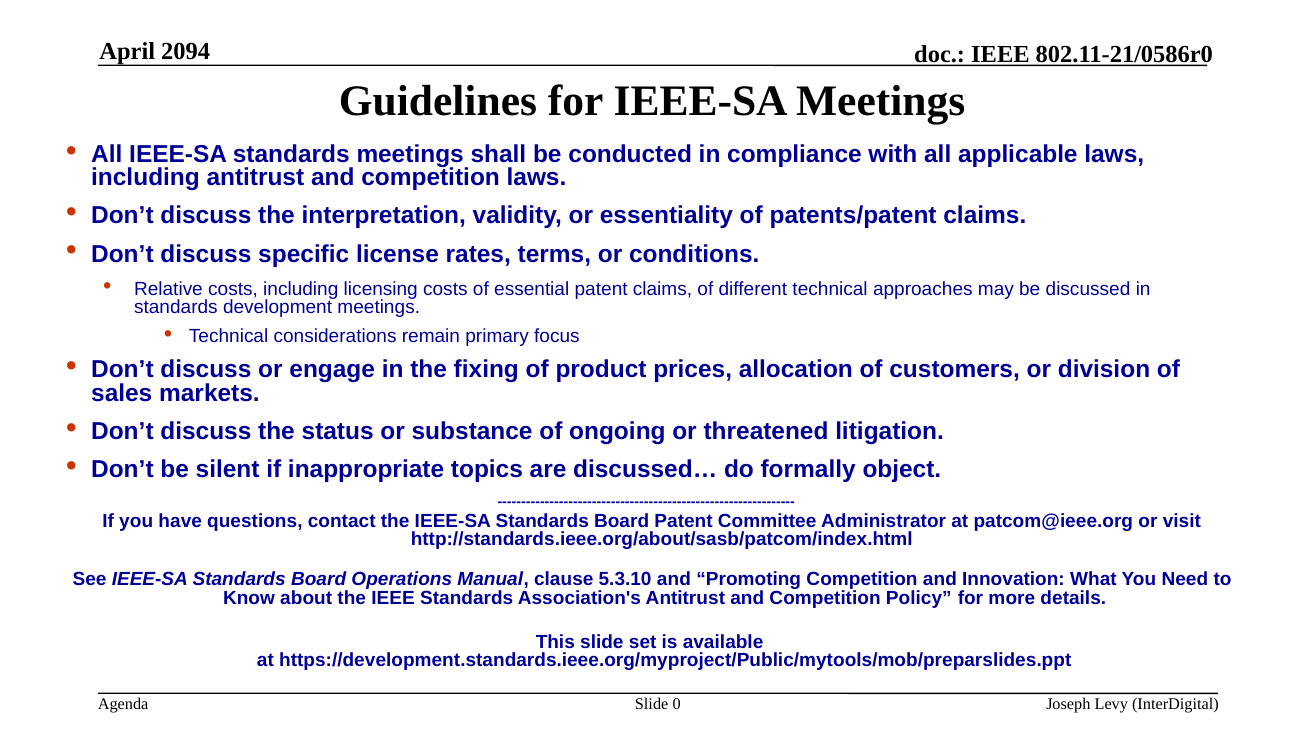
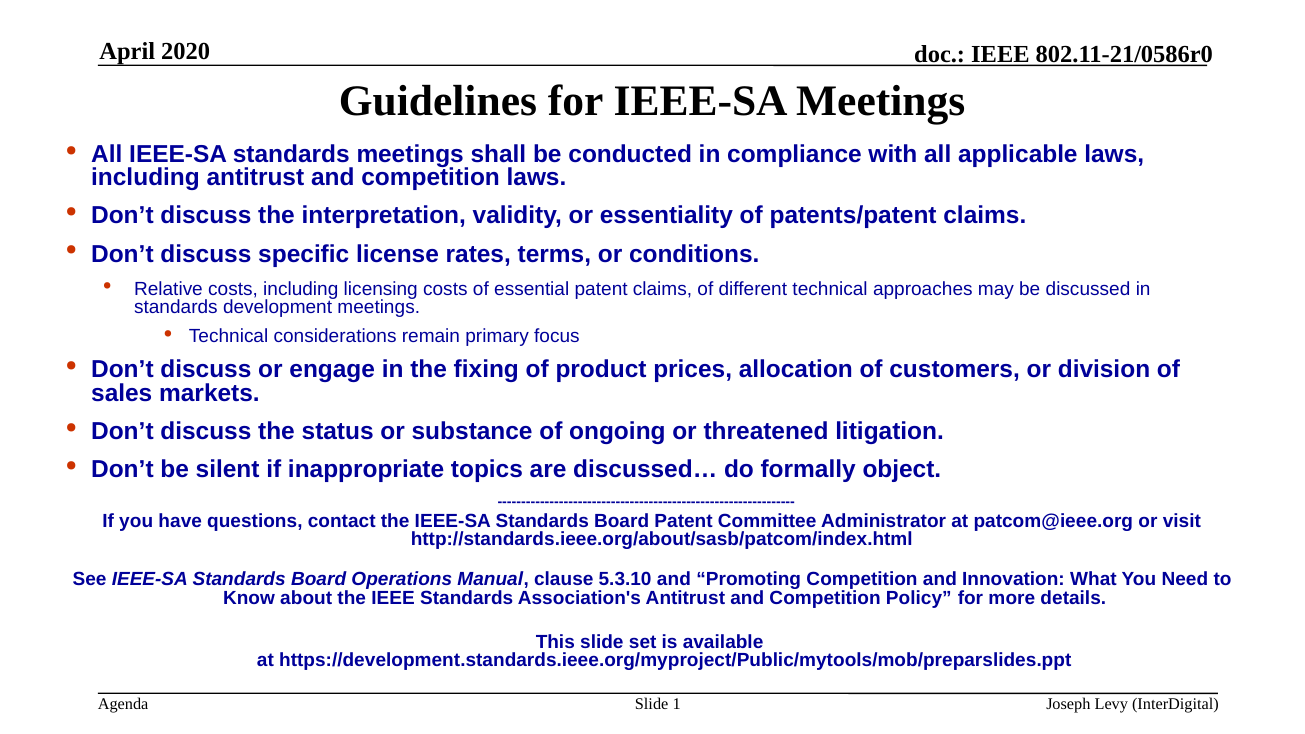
2094: 2094 -> 2020 (186, 52)
0: 0 -> 1 (677, 704)
